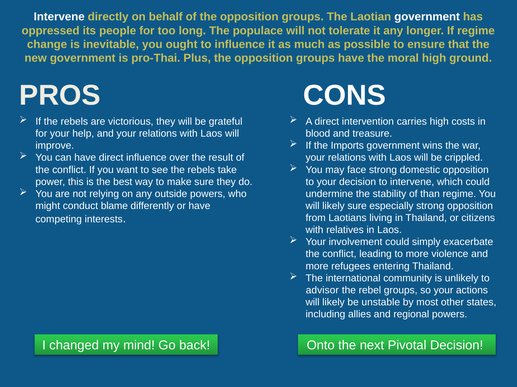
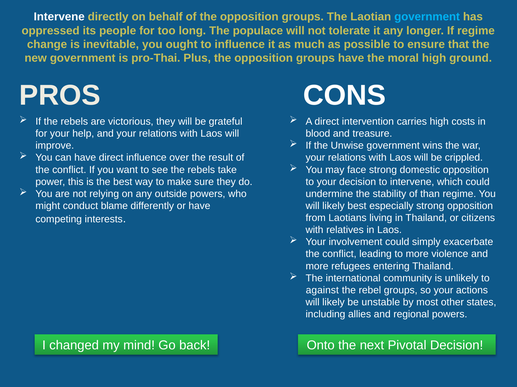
government colour: white -> light blue (427, 17)
Imports: Imports -> Unwise (347, 146)
likely sure: sure -> best (357, 206)
advisor: advisor -> against (322, 291)
